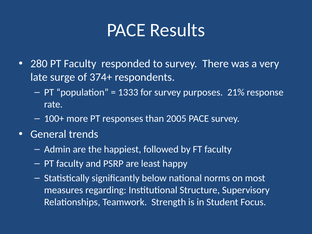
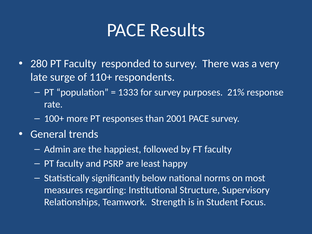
374+: 374+ -> 110+ (101, 77)
2005: 2005 -> 2001 (176, 119)
